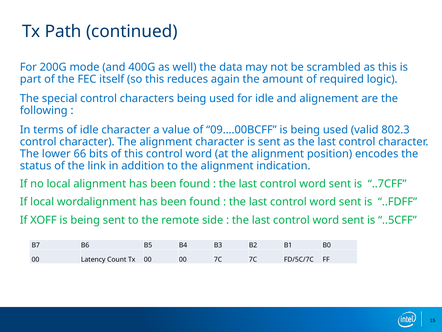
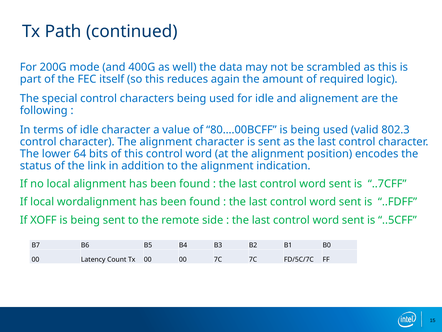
09….00BCFF: 09….00BCFF -> 80….00BCFF (241, 130)
66: 66 -> 64 (80, 154)
